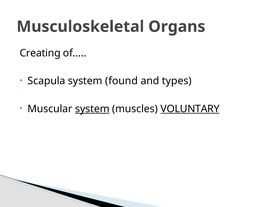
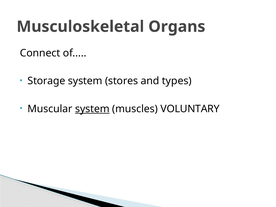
Creating: Creating -> Connect (40, 53)
Scapula: Scapula -> Storage (46, 81)
found: found -> stores (122, 81)
VOLUNTARY underline: present -> none (190, 109)
